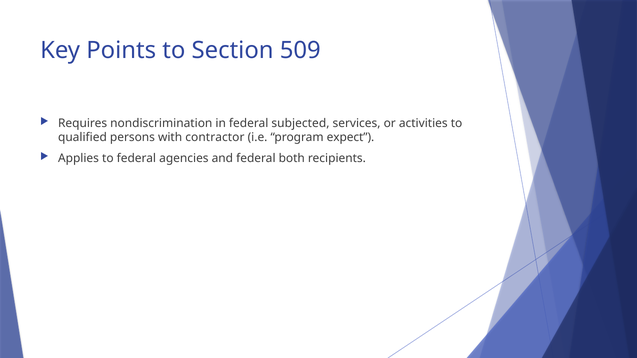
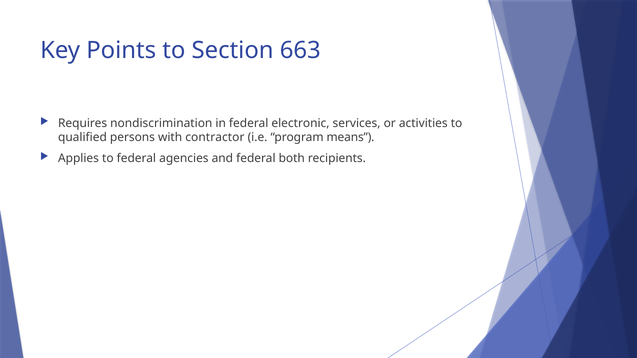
509: 509 -> 663 (300, 50)
subjected: subjected -> electronic (300, 123)
expect: expect -> means (350, 138)
